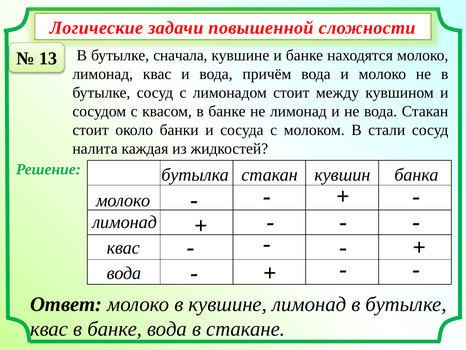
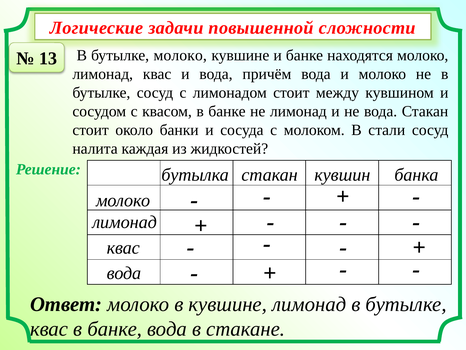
бутылке сначала: сначала -> молоко (180, 55)
